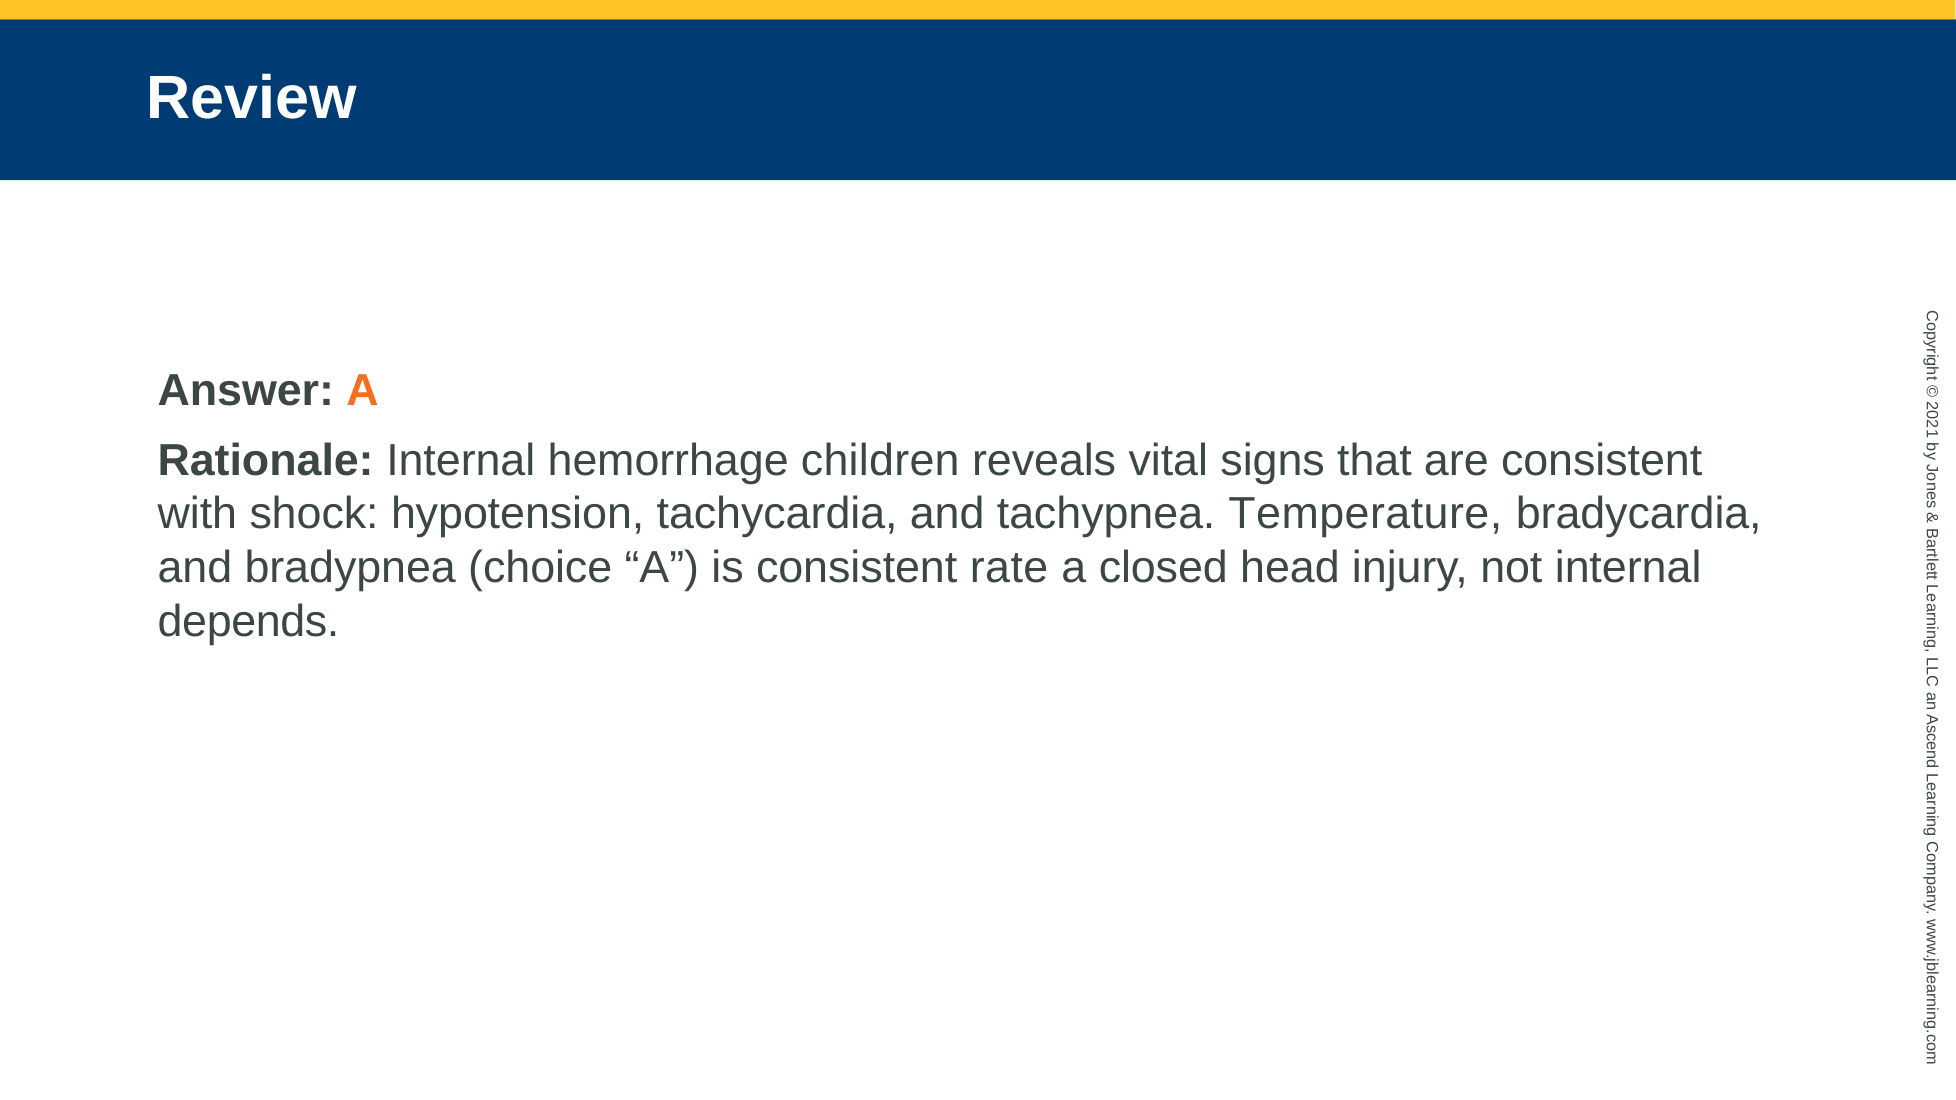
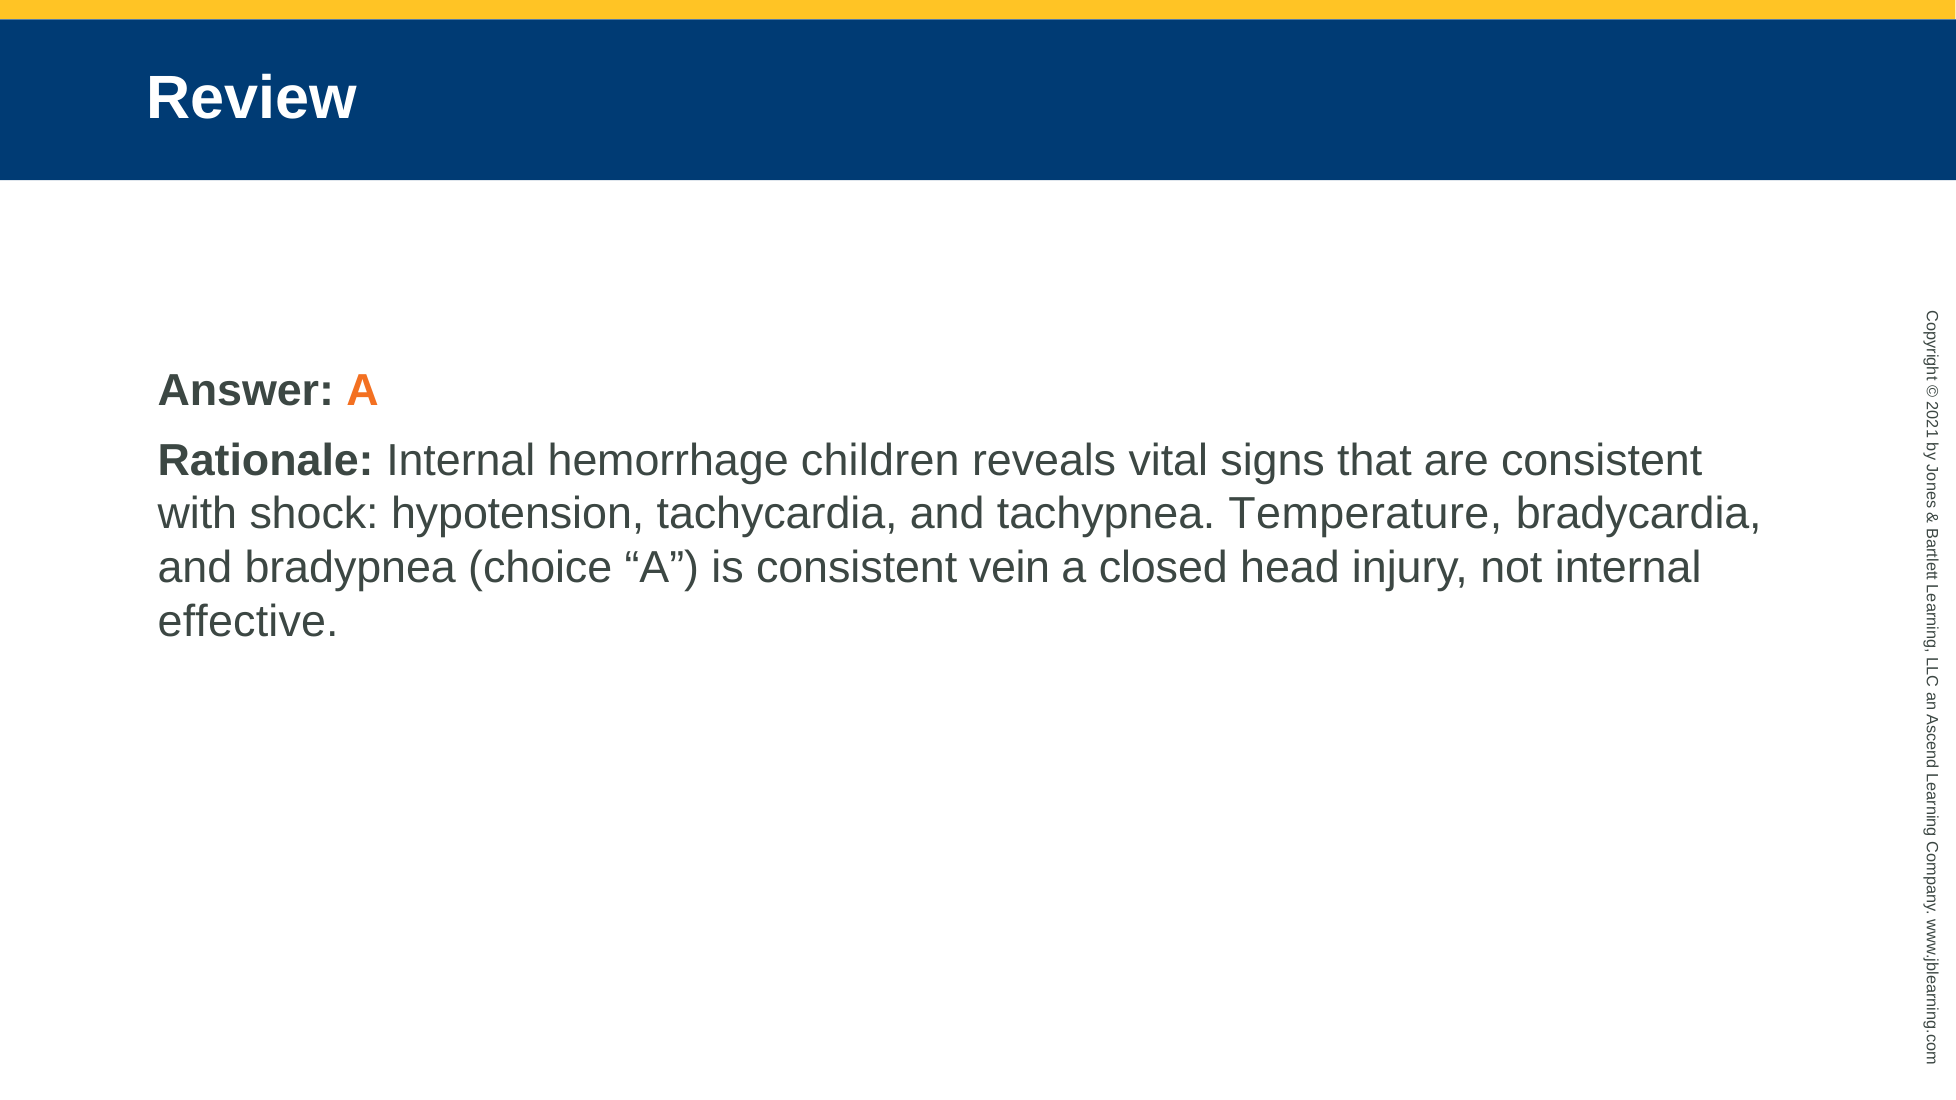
rate: rate -> vein (1010, 568)
depends: depends -> effective (248, 622)
